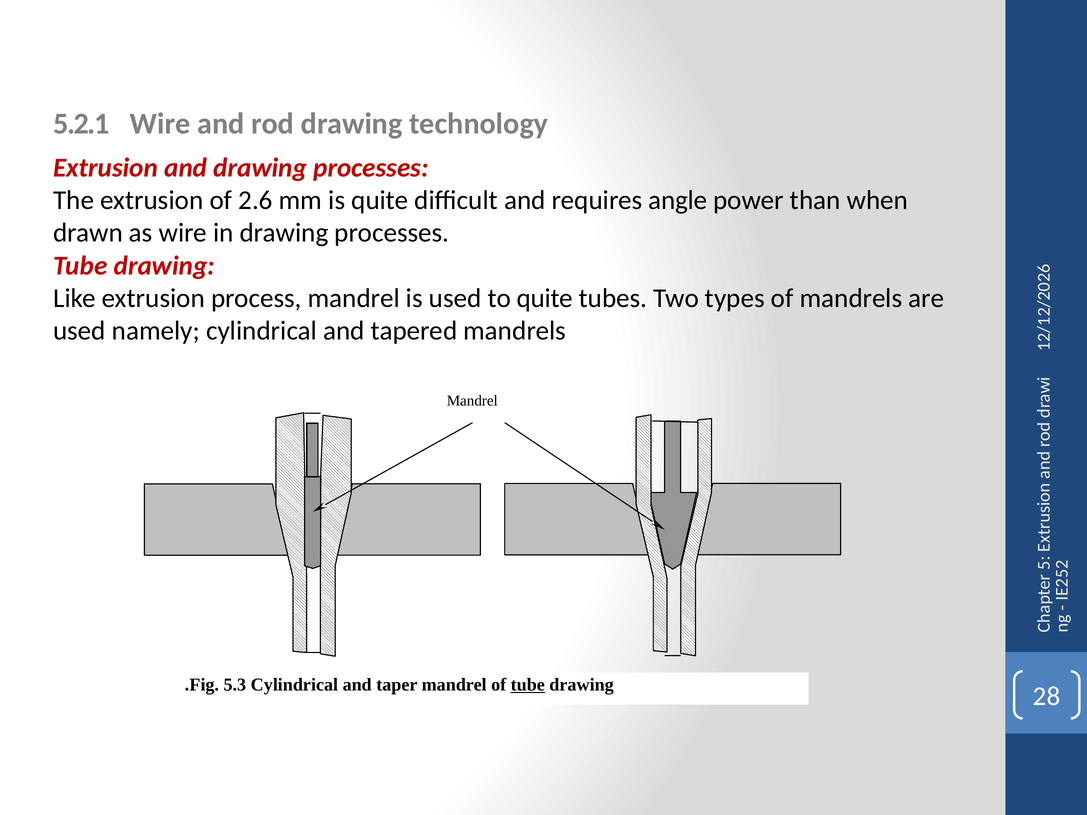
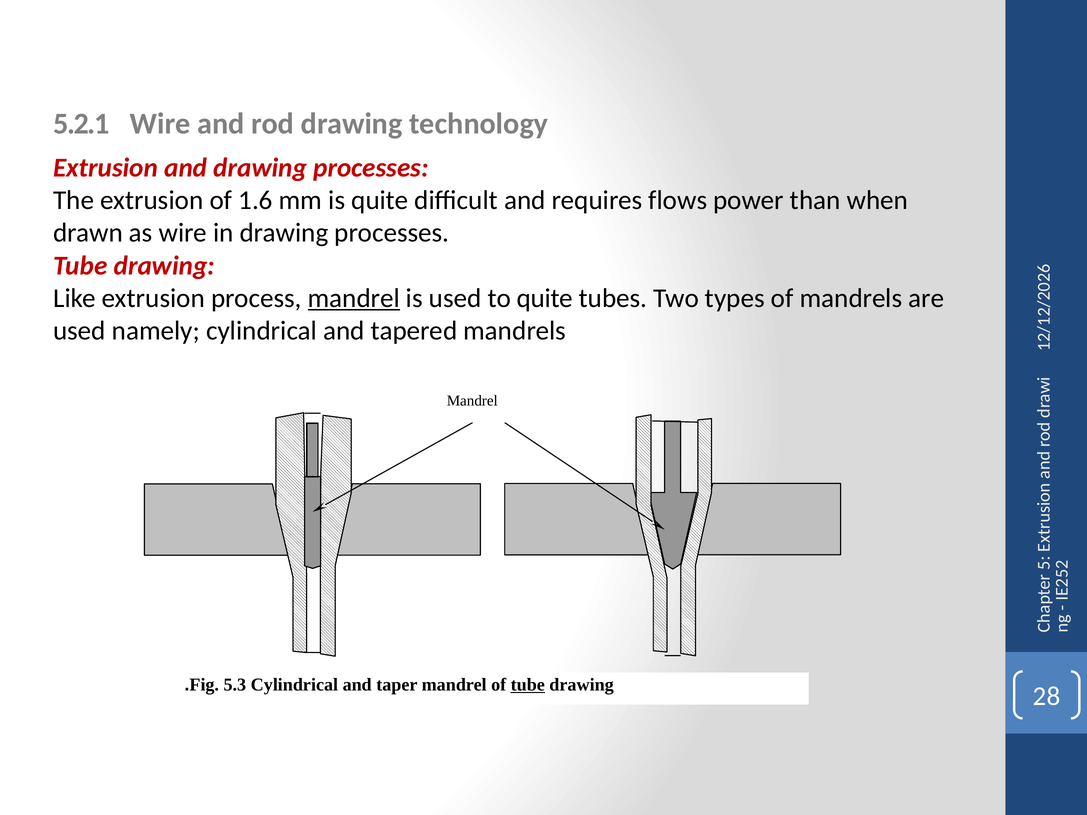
2.6: 2.6 -> 1.6 (256, 200)
angle: angle -> flows (678, 200)
mandrel underline: none -> present (354, 298)
